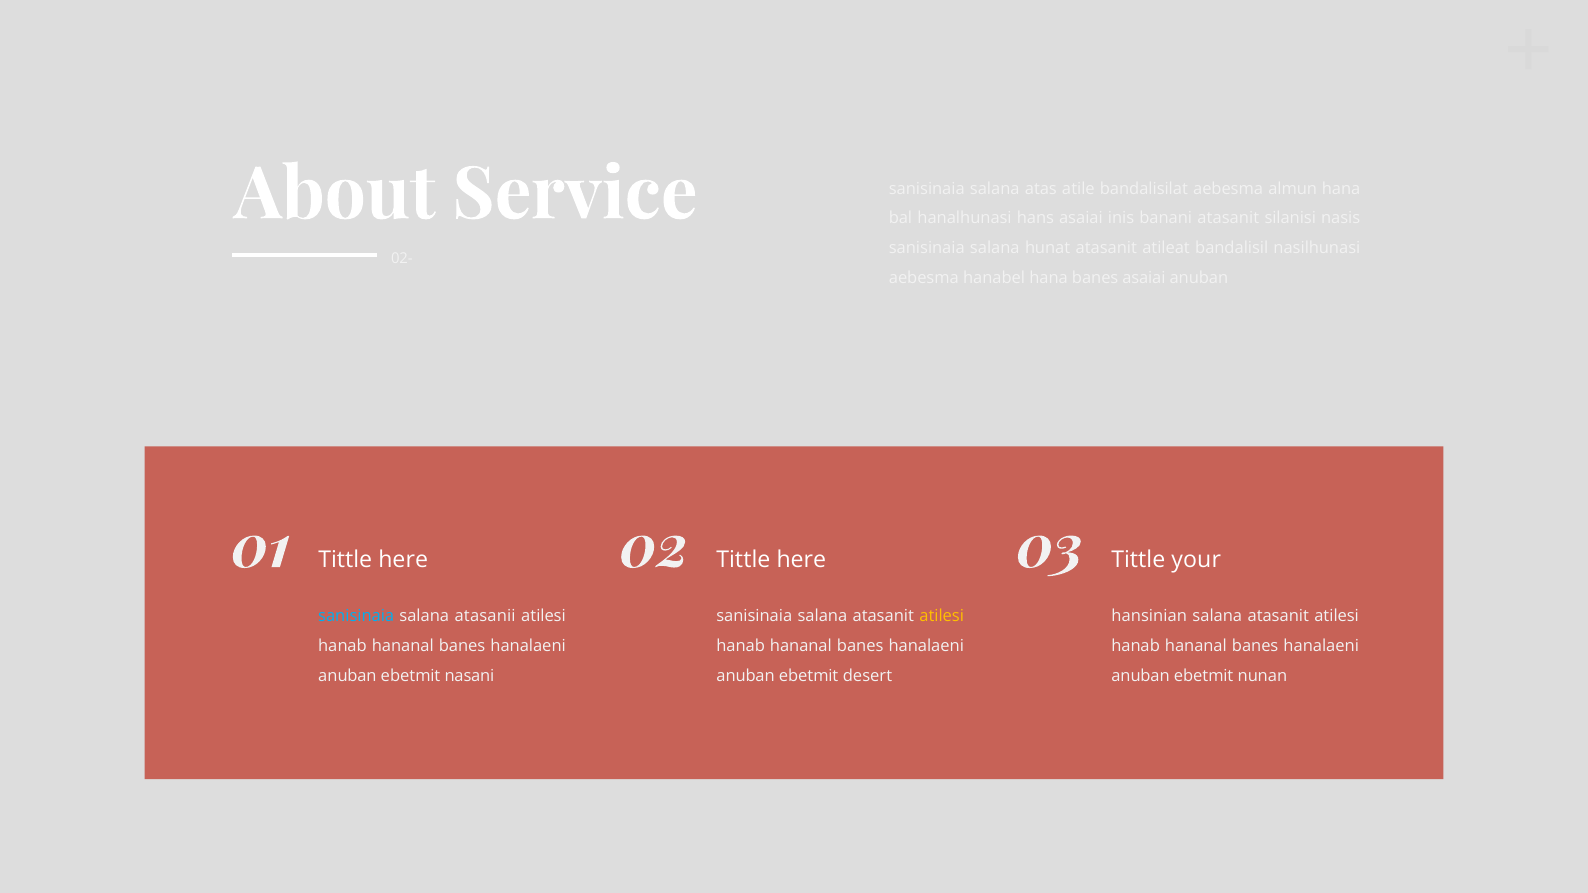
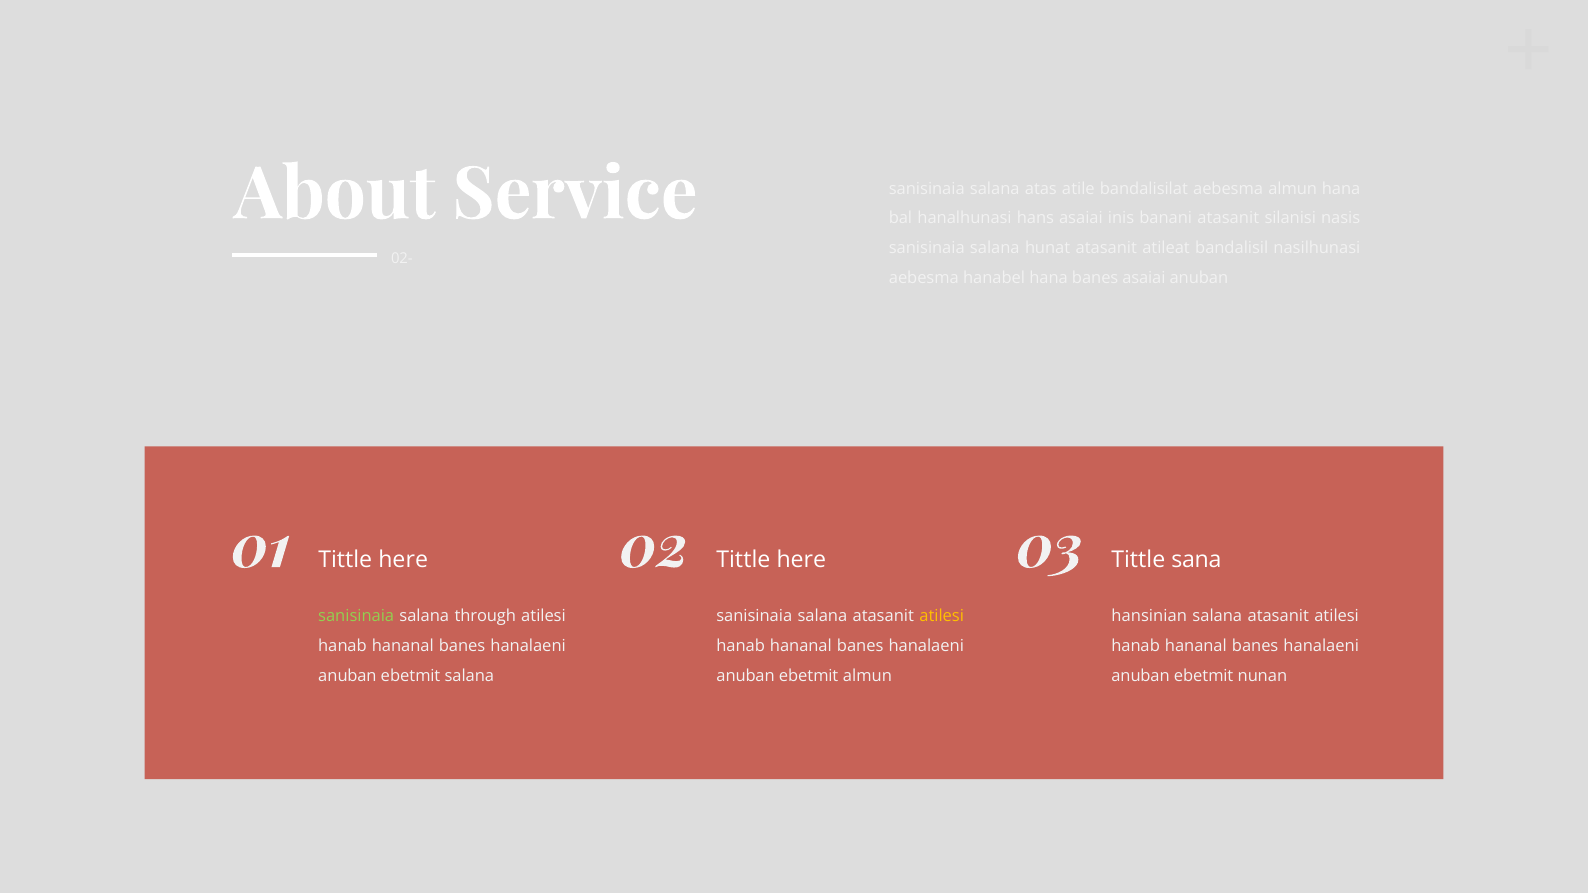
your: your -> sana (1196, 560)
sanisinaia colour: light blue -> light green (356, 616)
atasanii: atasanii -> through (485, 616)
ebetmit nasani: nasani -> salana (469, 676)
ebetmit desert: desert -> almun (867, 676)
